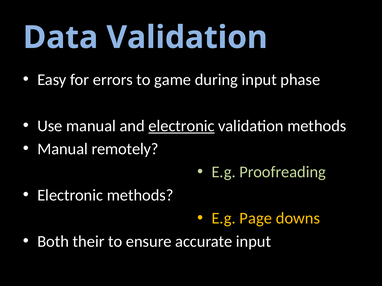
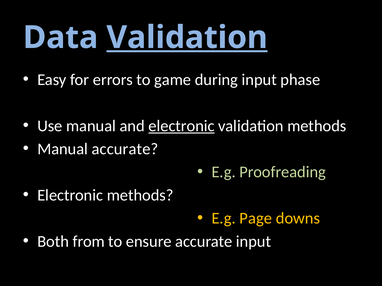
Validation underline: none -> present (187, 38)
Manual remotely: remotely -> accurate (125, 149)
their: their -> from (89, 242)
